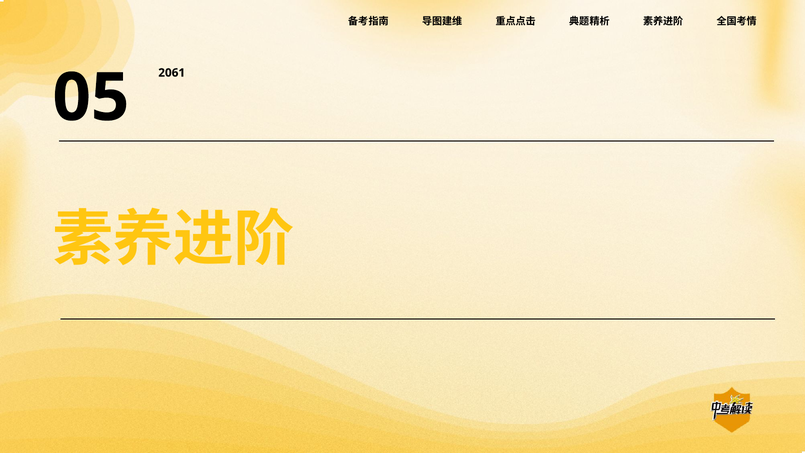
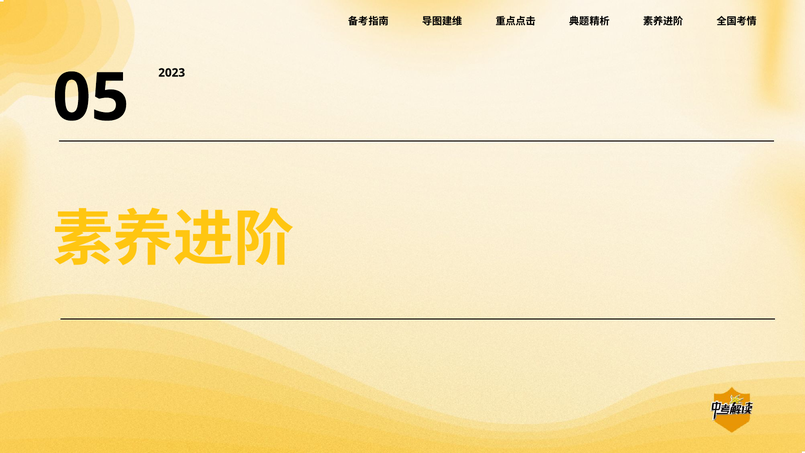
2061: 2061 -> 2023 (172, 73)
